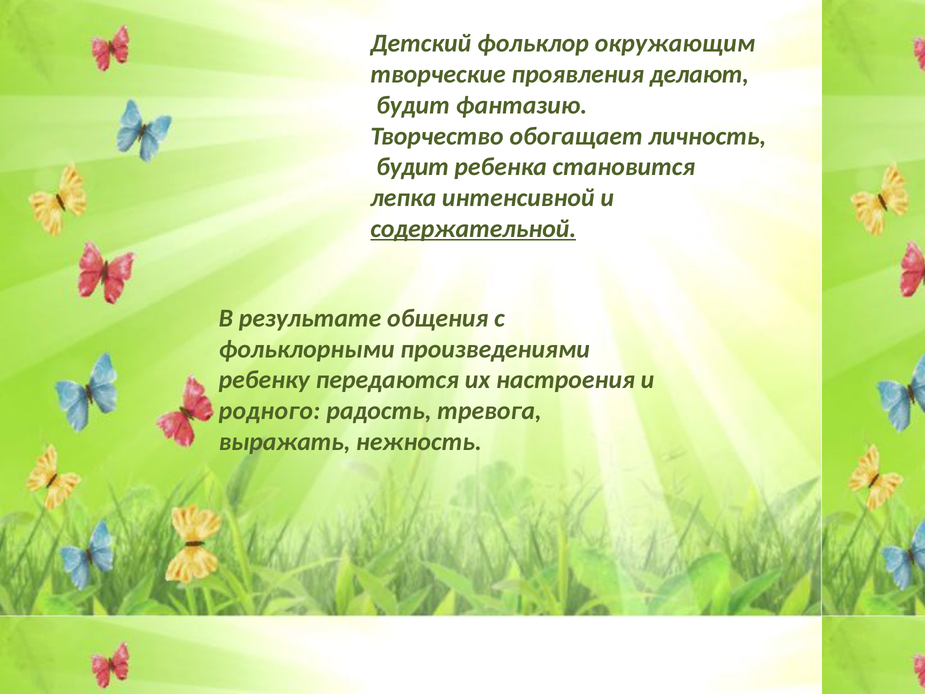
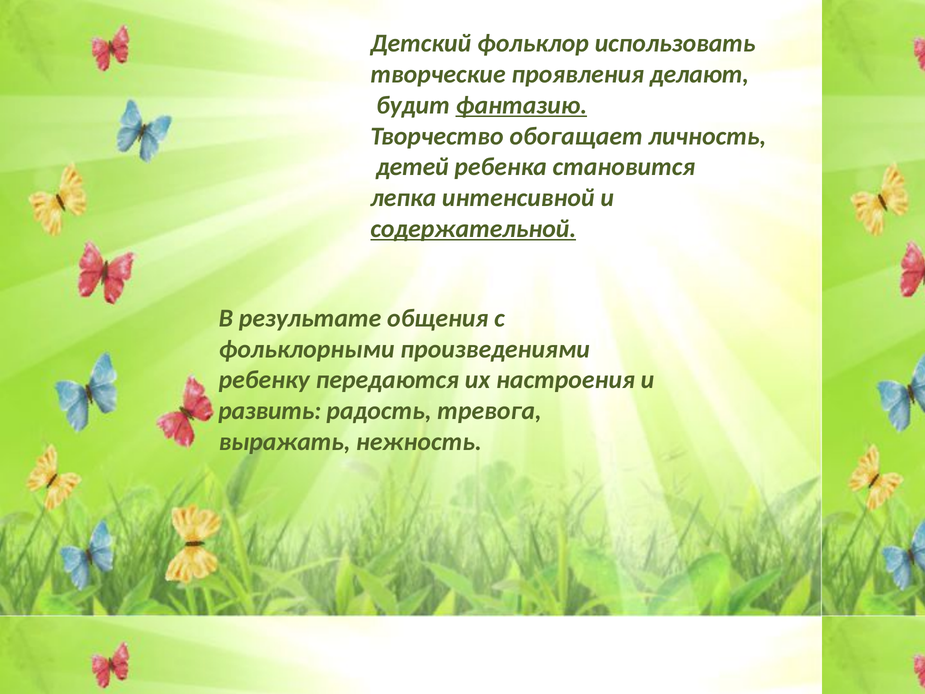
окружающим: окружающим -> использовать (675, 43)
фантазию underline: none -> present (521, 105)
будит: будит -> детей (412, 167)
родного: родного -> развить (270, 411)
